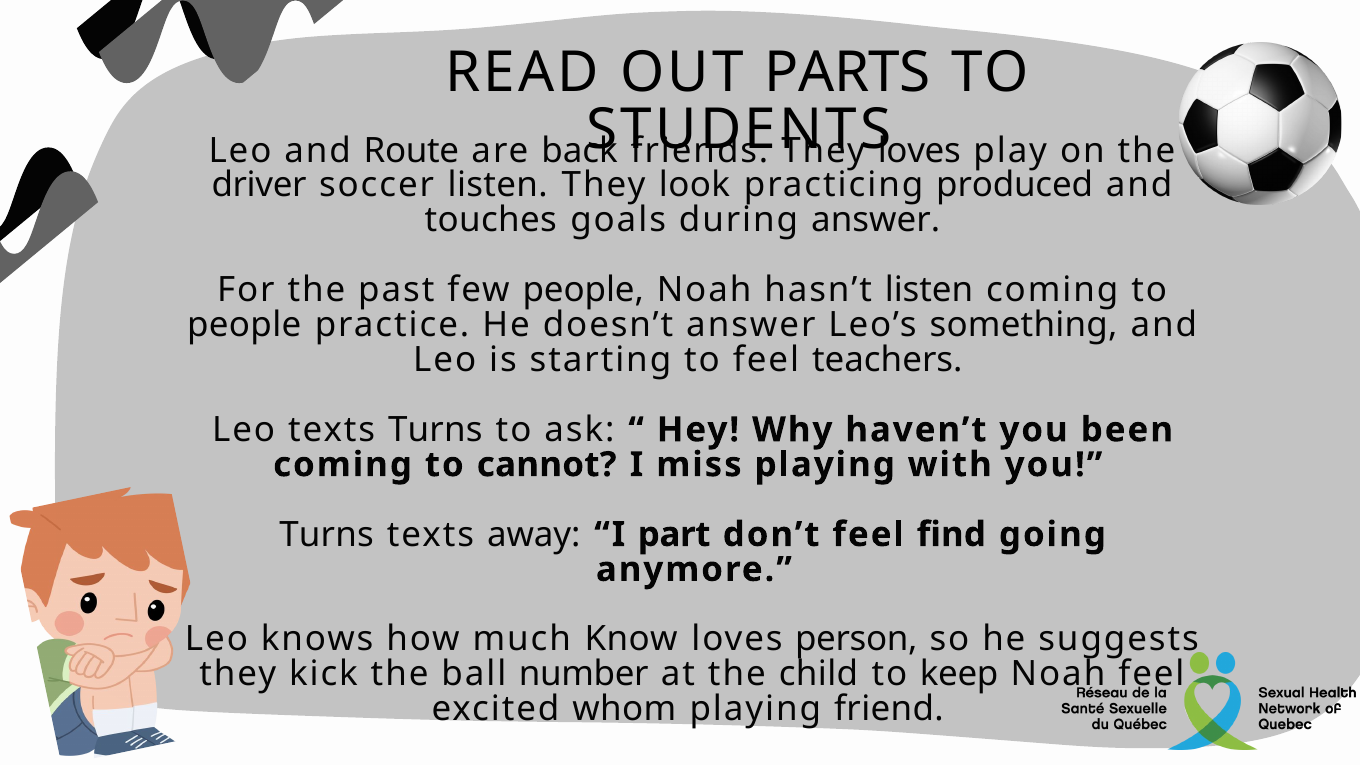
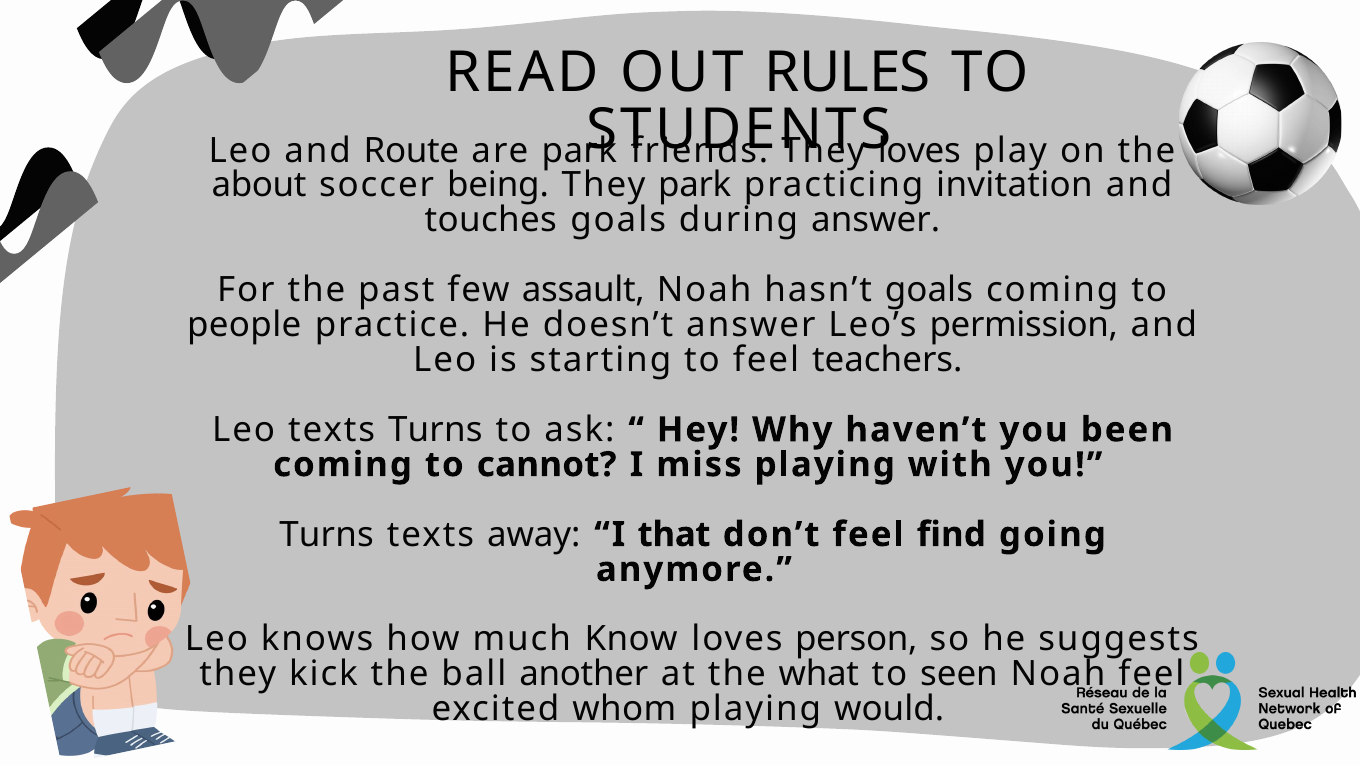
PARTS: PARTS -> RULES (848, 73)
are back: back -> park (579, 151)
driver: driver -> about (259, 185)
soccer listen: listen -> being (498, 185)
They look: look -> park (695, 185)
produced: produced -> invitation (1014, 185)
few people: people -> assault (583, 290)
hasn’t listen: listen -> goals (929, 290)
something: something -> permission (1024, 325)
part: part -> that (674, 535)
number: number -> another (584, 674)
child: child -> what (819, 674)
keep: keep -> seen (959, 674)
friend: friend -> would (889, 709)
